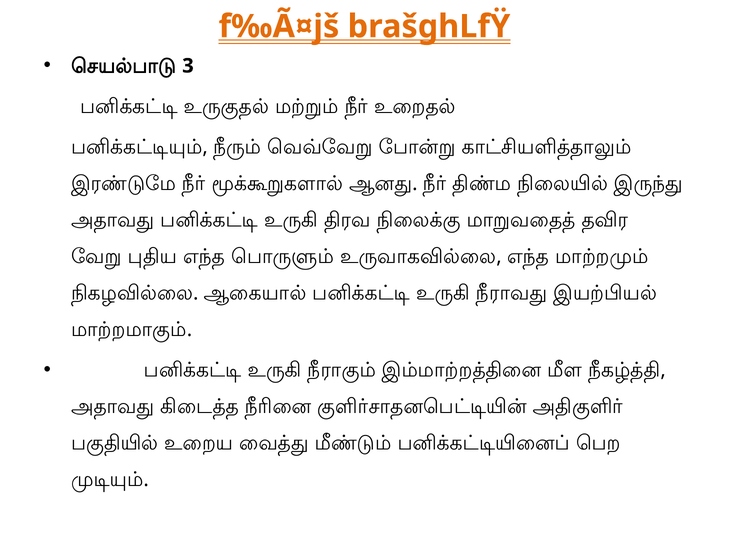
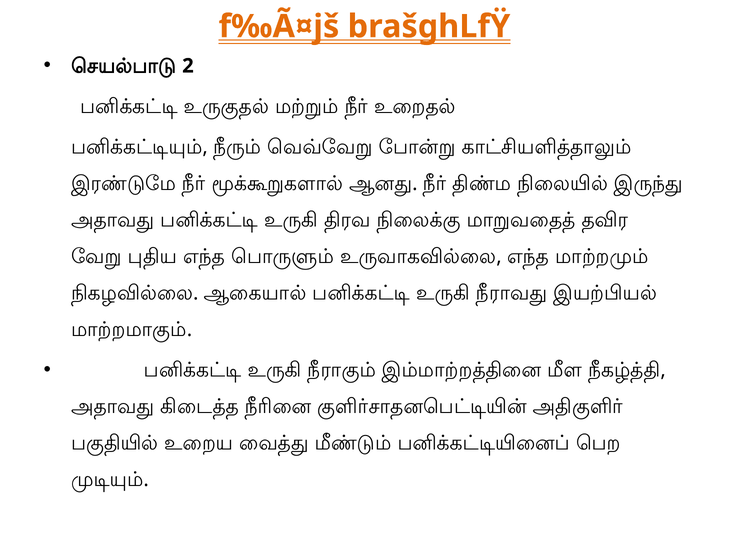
3: 3 -> 2 (188, 66)
